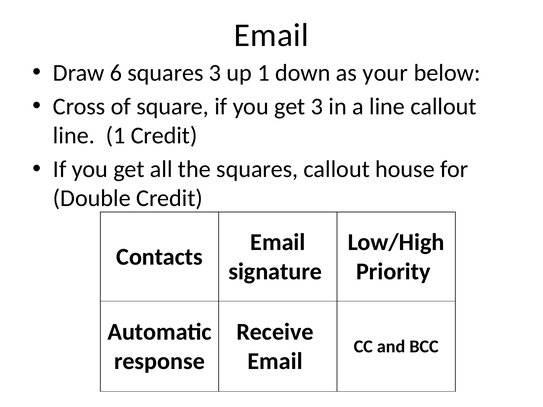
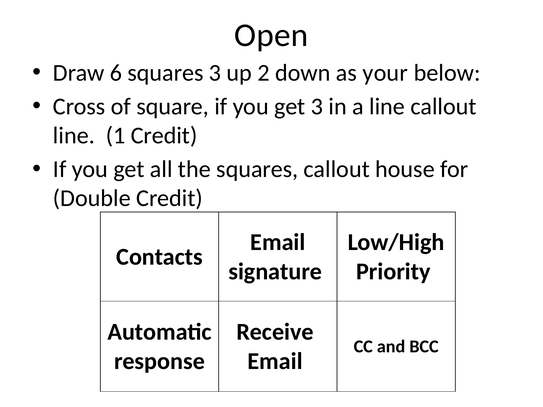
Email: Email -> Open (271, 35)
up 1: 1 -> 2 (264, 73)
